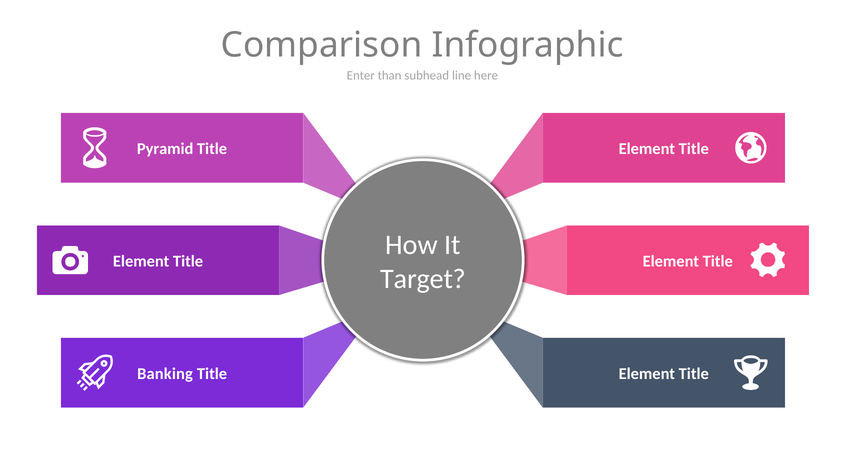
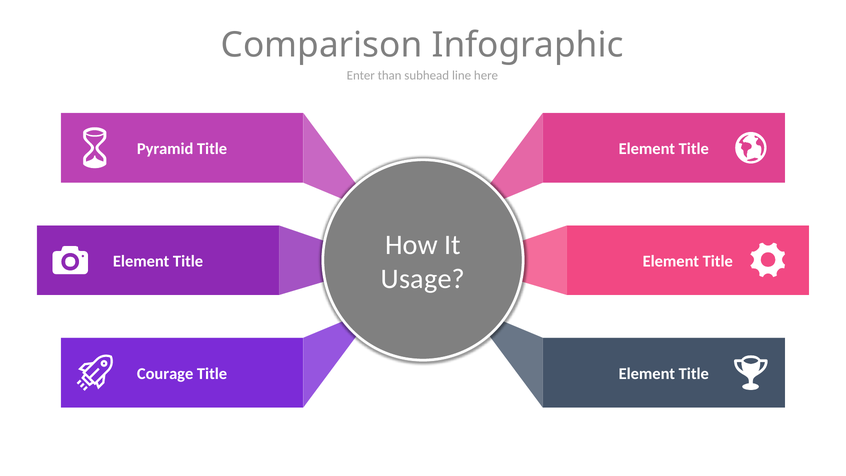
Target: Target -> Usage (423, 279)
Banking: Banking -> Courage (165, 374)
